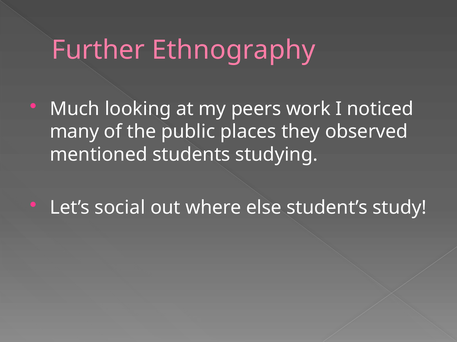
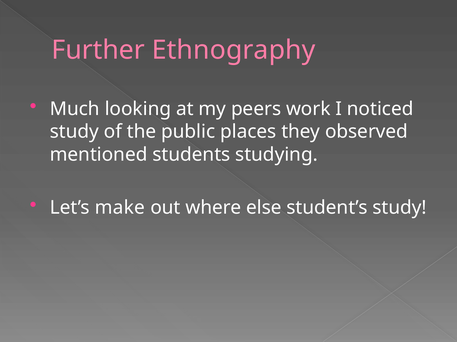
many: many -> study (74, 132)
social: social -> make (120, 208)
